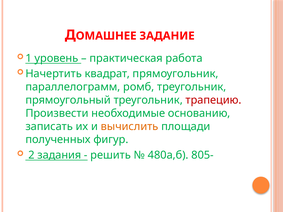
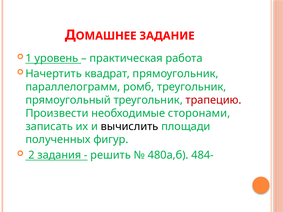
основанию: основанию -> сторонами (199, 113)
вычислить colour: orange -> black (130, 127)
805-: 805- -> 484- (203, 155)
